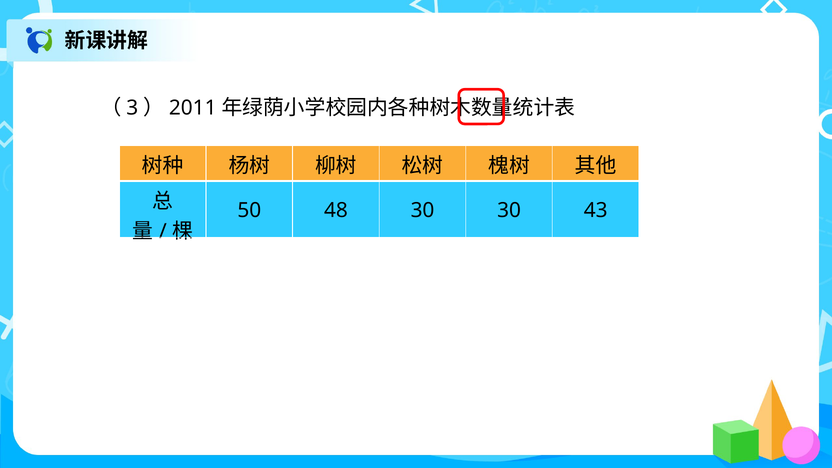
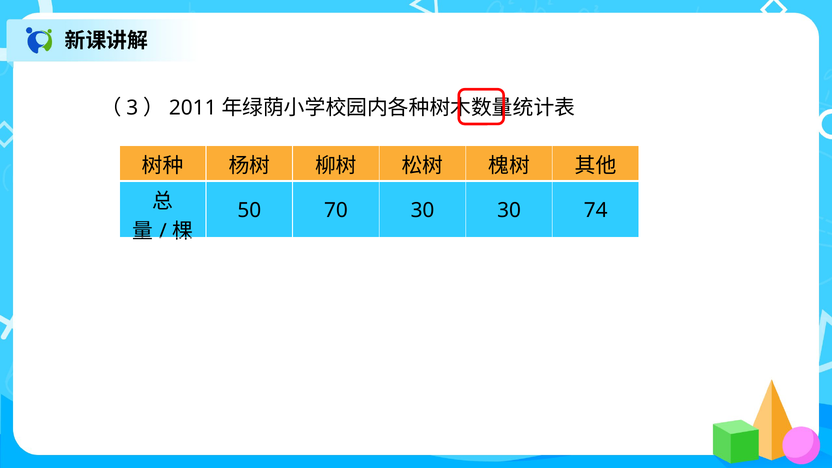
48: 48 -> 70 (336, 210)
43: 43 -> 74 (596, 210)
